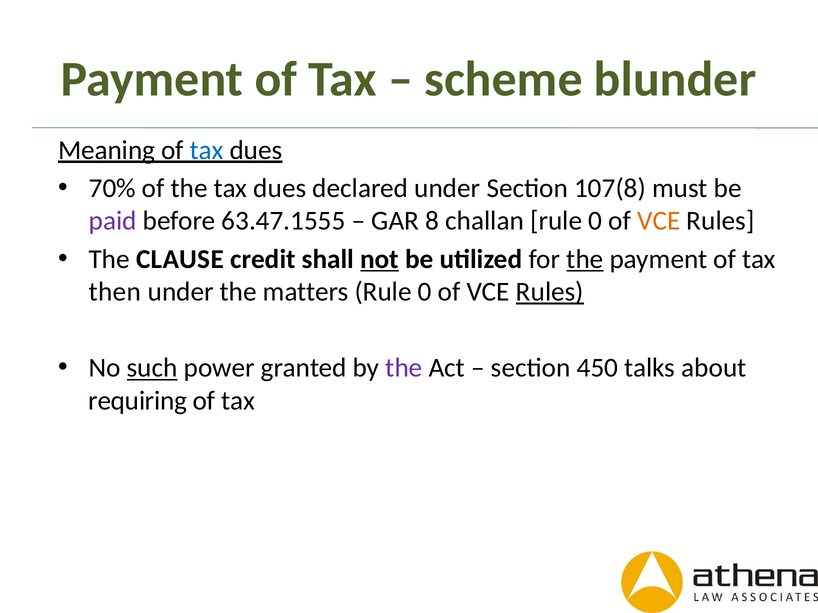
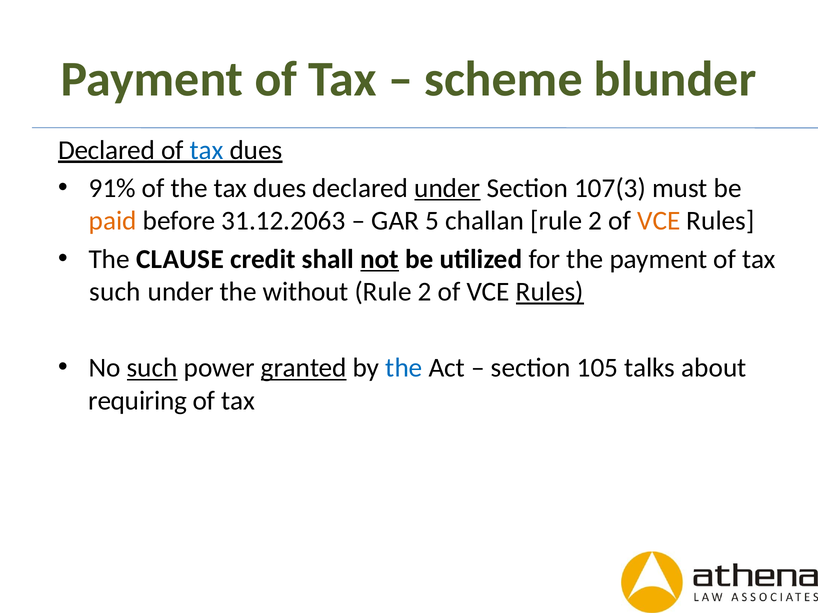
Meaning: Meaning -> Declared (107, 150)
70%: 70% -> 91% (112, 188)
under underline: none -> present (447, 188)
107(8: 107(8 -> 107(3 (610, 188)
paid colour: purple -> orange (113, 221)
63.47.1555: 63.47.1555 -> 31.12.2063 (283, 221)
8: 8 -> 5 (432, 221)
challan rule 0: 0 -> 2 (595, 221)
the underline: present -> none (585, 259)
then: then -> such (115, 292)
matters: matters -> without (306, 292)
0: 0 -> 2 (425, 292)
granted underline: none -> present (304, 368)
the colour: purple -> blue (404, 368)
450: 450 -> 105 (597, 368)
